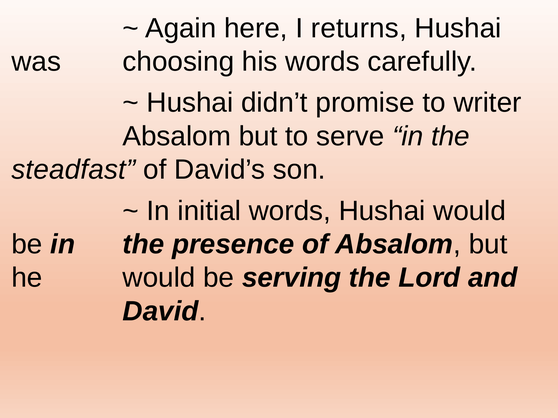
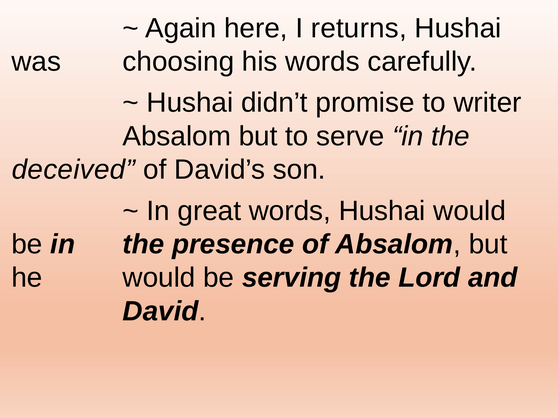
steadfast: steadfast -> deceived (73, 170)
initial: initial -> great (209, 211)
